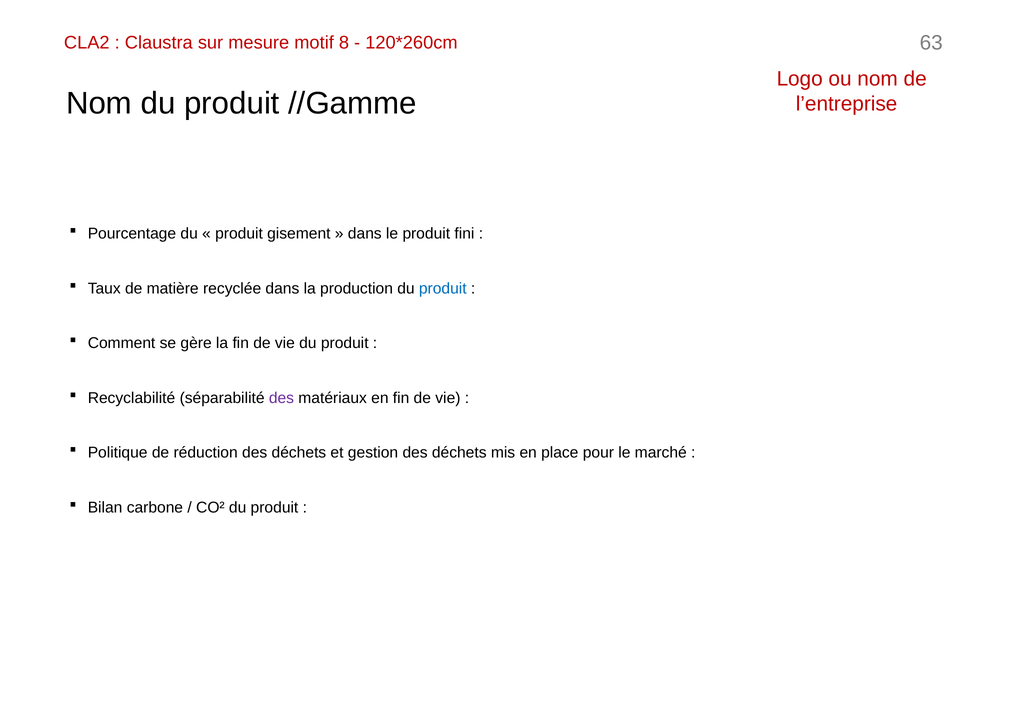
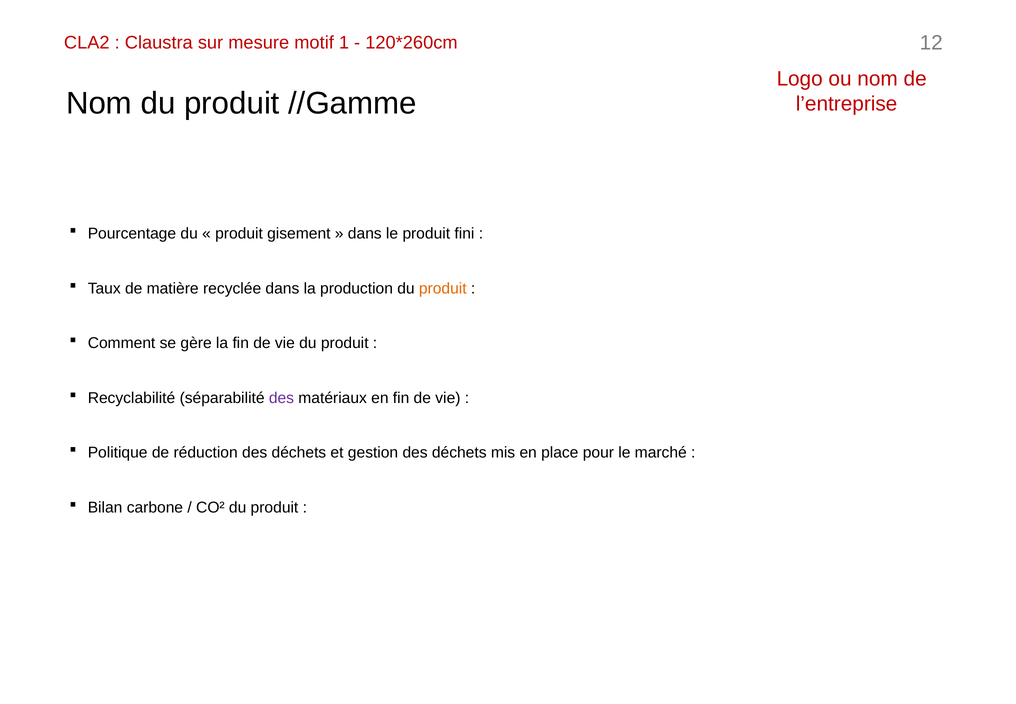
8: 8 -> 1 (344, 43)
63: 63 -> 12 (931, 43)
produit colour: blue -> orange (443, 288)
